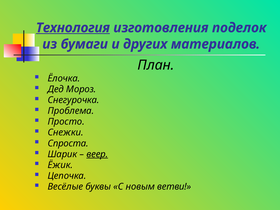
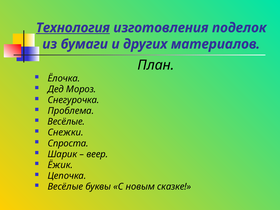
Просто: Просто -> Весёлые (66, 122)
веер underline: present -> none (97, 154)
ветви: ветви -> сказке (174, 187)
